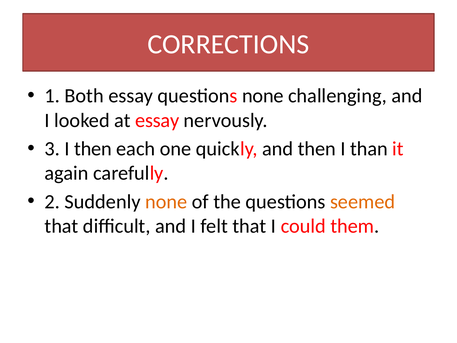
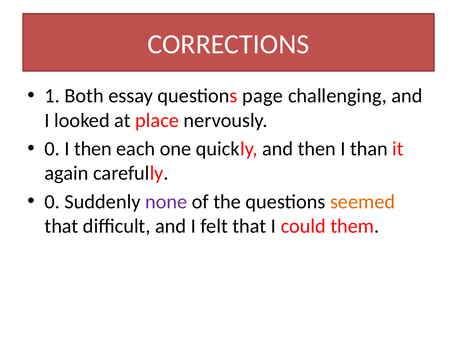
questions none: none -> page (263, 96)
at essay: essay -> place (157, 120)
3: 3 -> 0 (52, 149)
2: 2 -> 0 (52, 202)
none colour: orange -> purple (166, 202)
